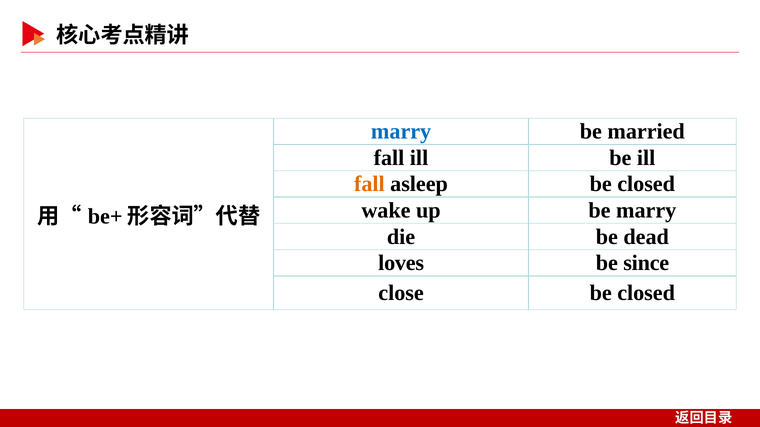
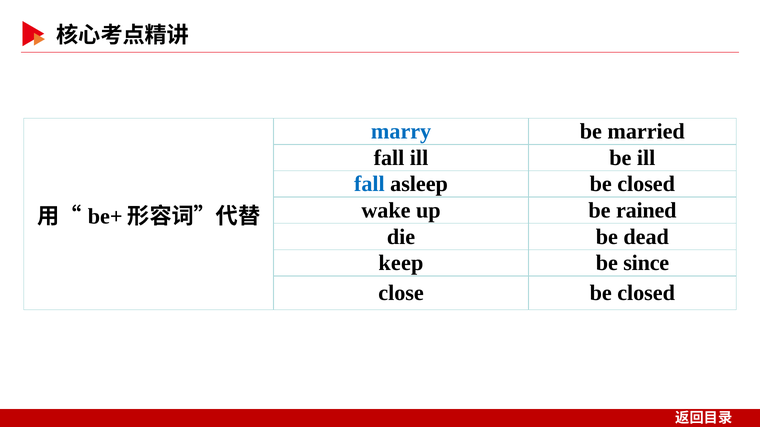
fall colour: orange -> blue (369, 184)
be marry: marry -> rained (646, 211)
loves: loves -> keep (401, 263)
